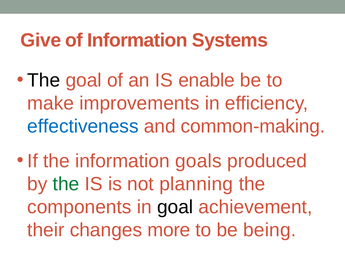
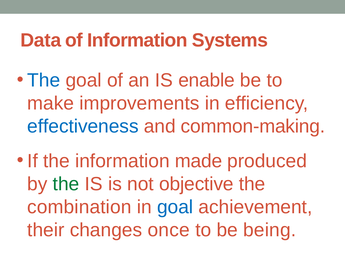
Give: Give -> Data (41, 40)
The colour: black -> blue (44, 80)
goals: goals -> made (199, 161)
planning: planning -> objective (196, 184)
components: components -> combination (79, 207)
goal colour: black -> blue (175, 207)
more: more -> once (169, 230)
